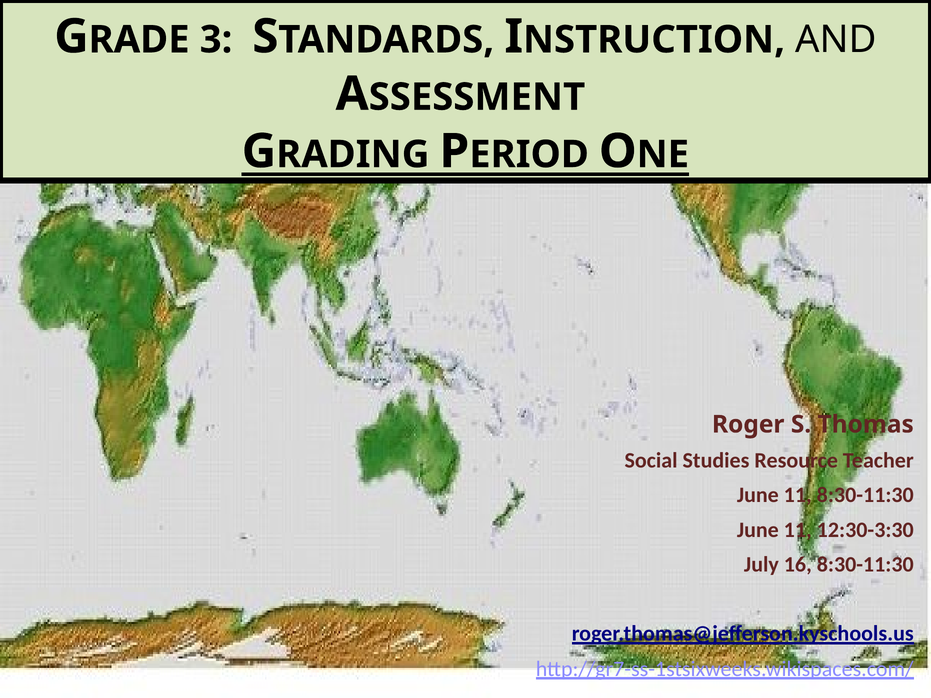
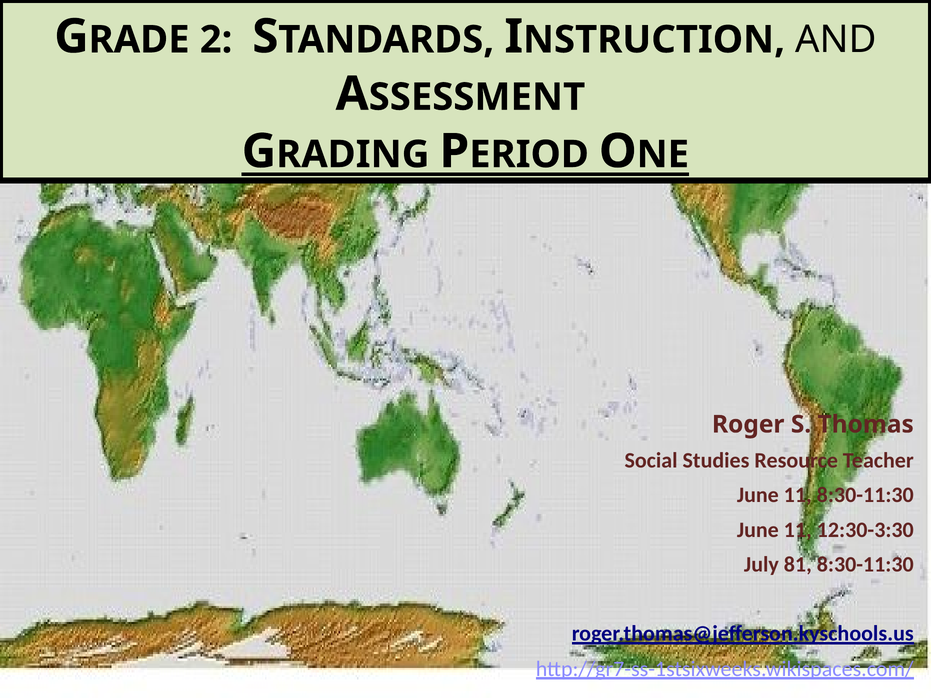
3: 3 -> 2 (216, 40)
16: 16 -> 81 (798, 565)
